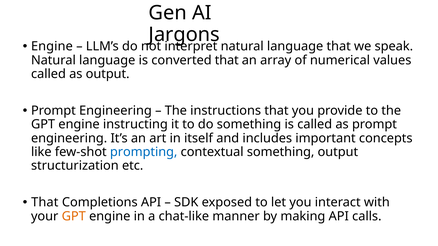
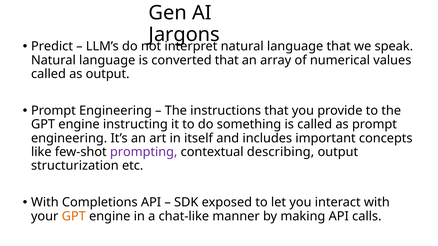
Engine: Engine -> Predict (52, 47)
prompting colour: blue -> purple (144, 152)
contextual something: something -> describing (281, 152)
That: That -> With (45, 203)
